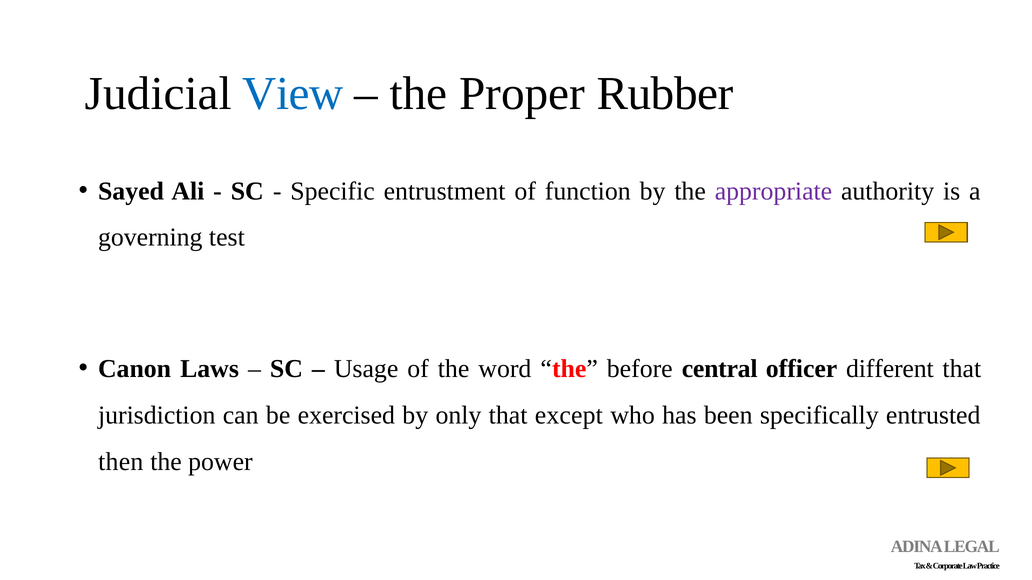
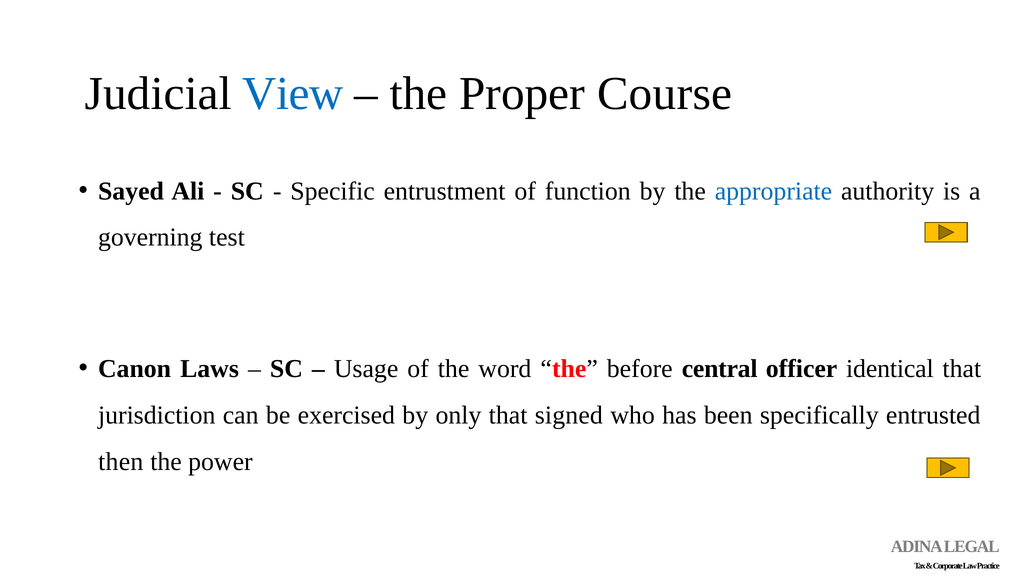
Rubber: Rubber -> Course (665, 94)
appropriate colour: purple -> blue (773, 191)
different: different -> identical (890, 369)
except: except -> signed (569, 416)
